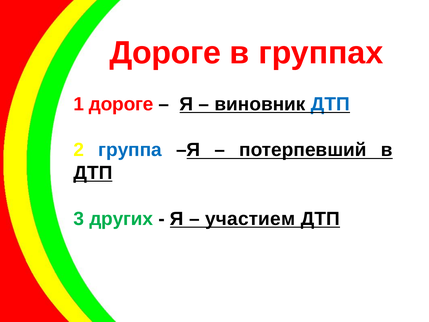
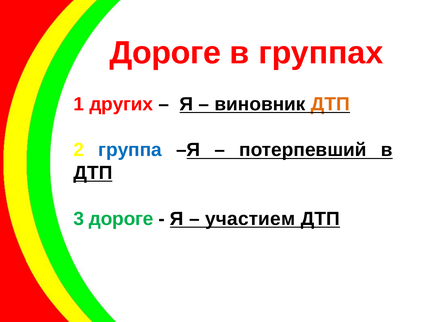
1 дороге: дороге -> других (121, 104)
ДТП colour: blue -> orange (330, 104)
3 других: других -> дороге (121, 219)
